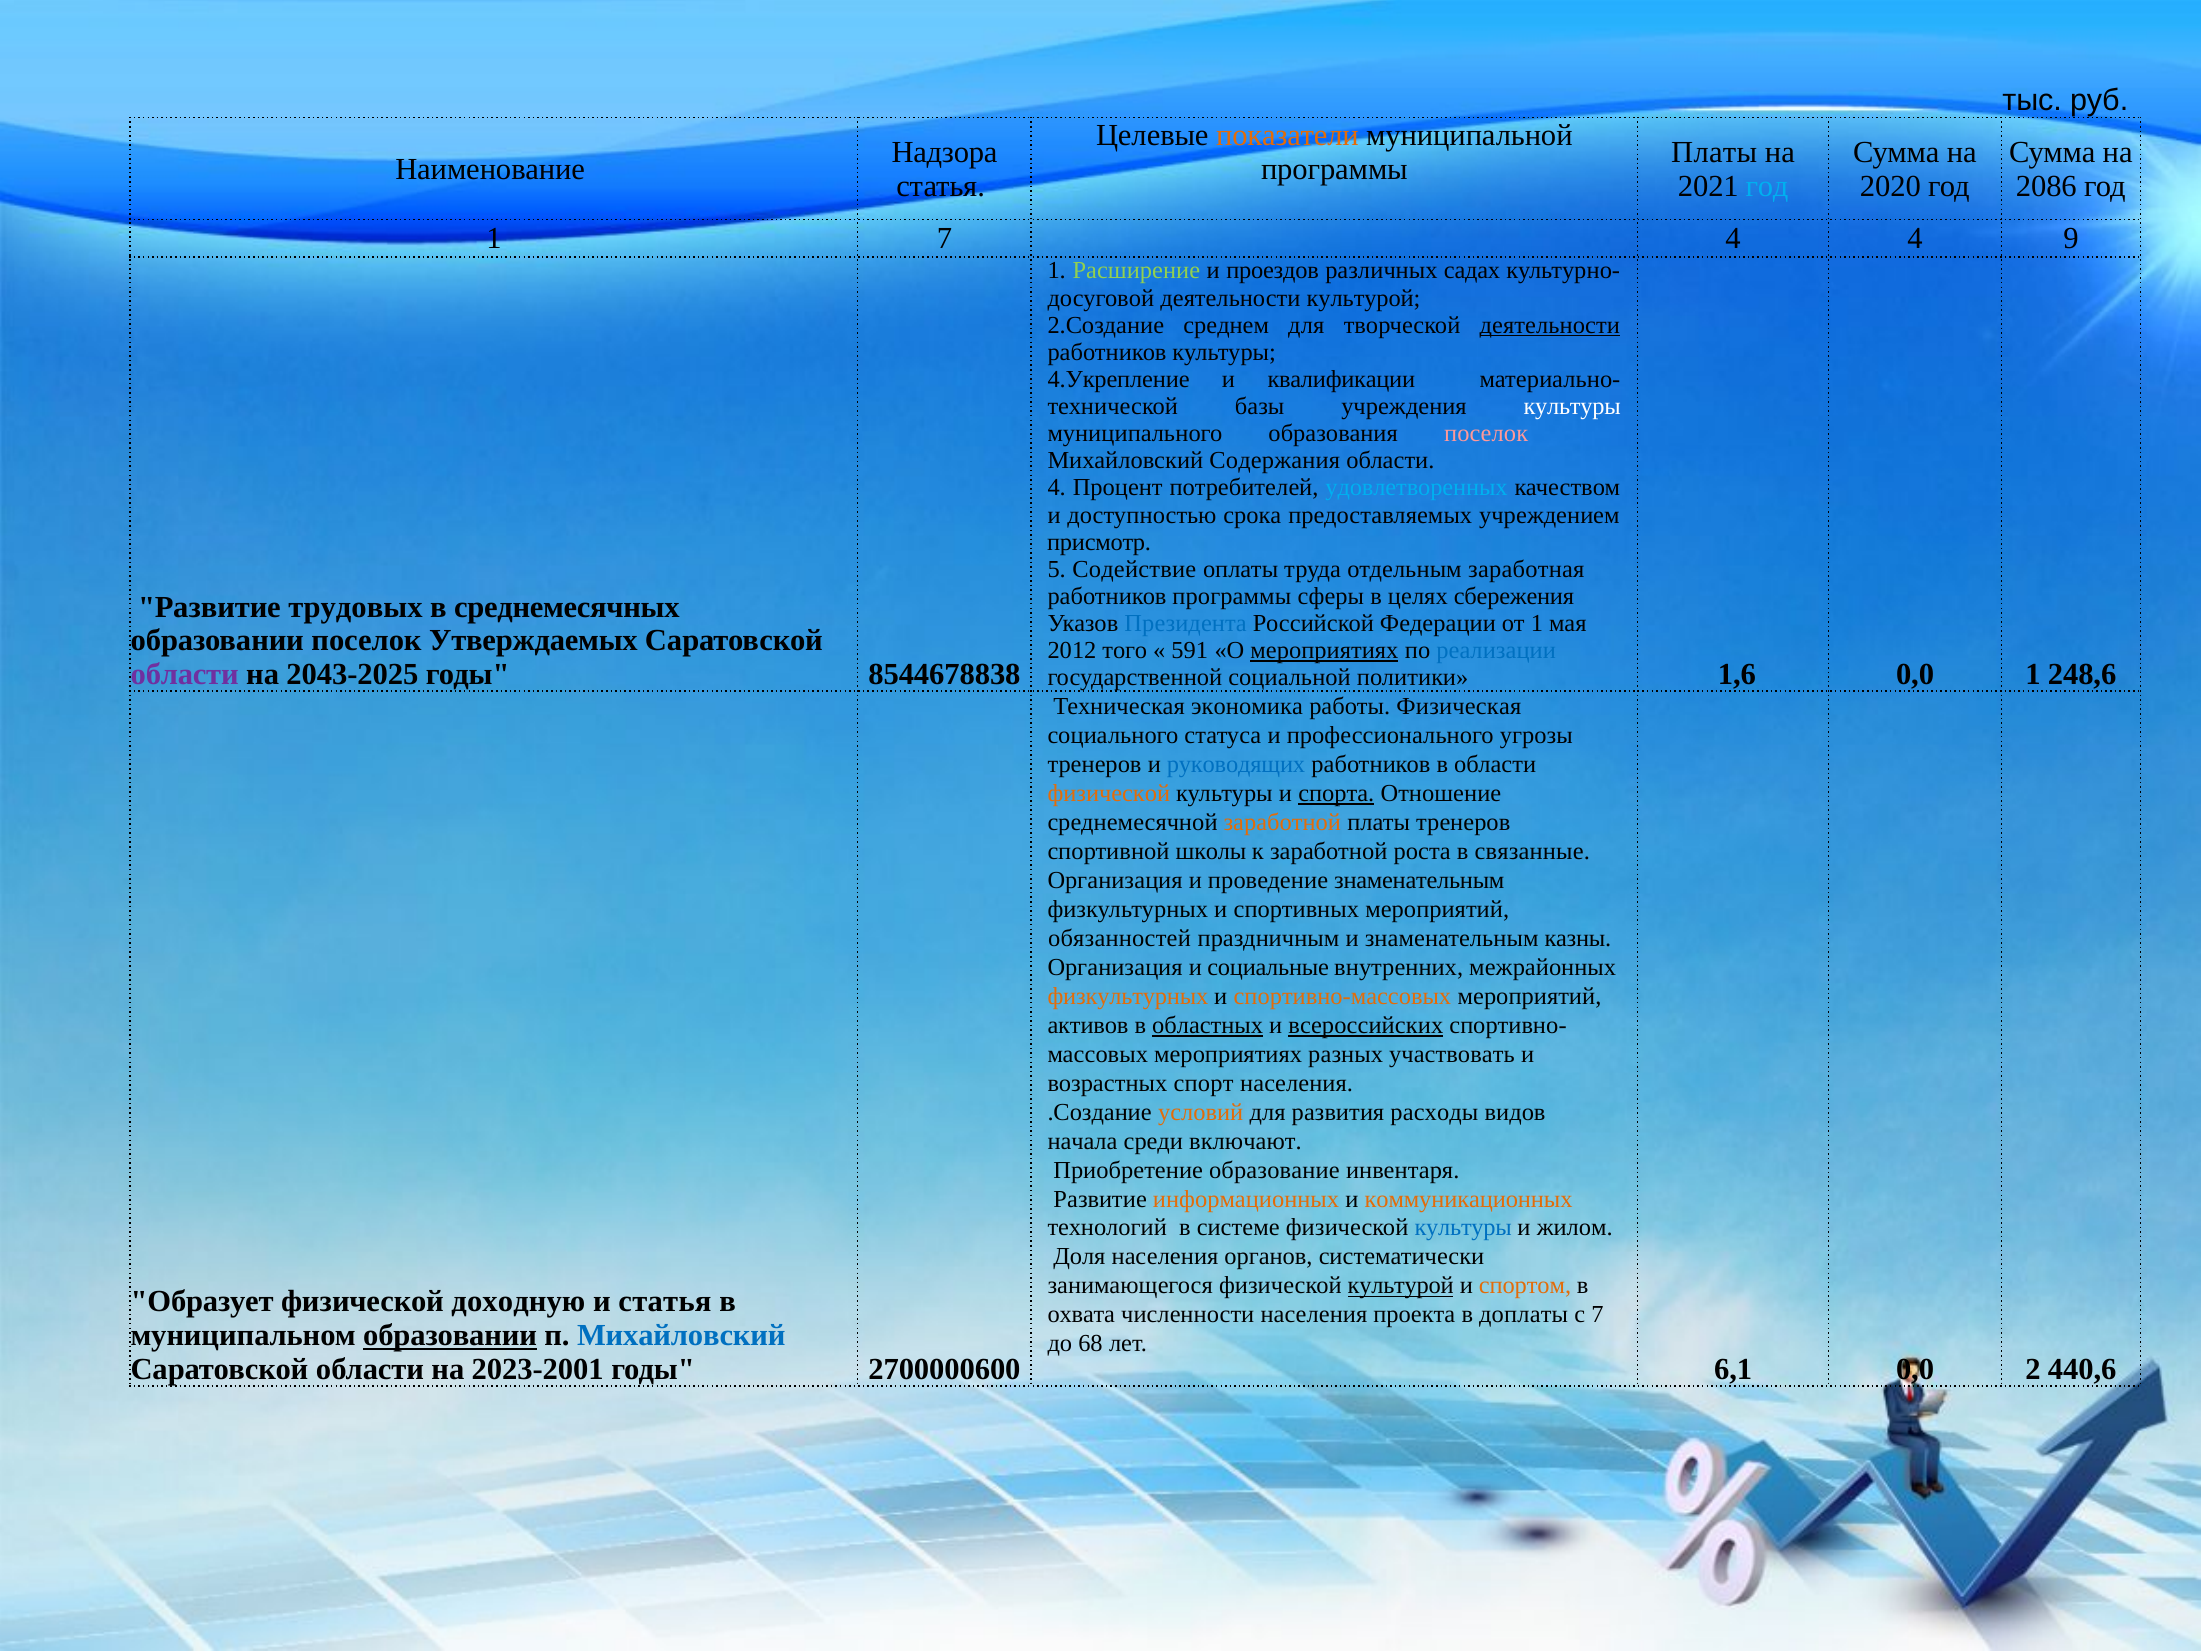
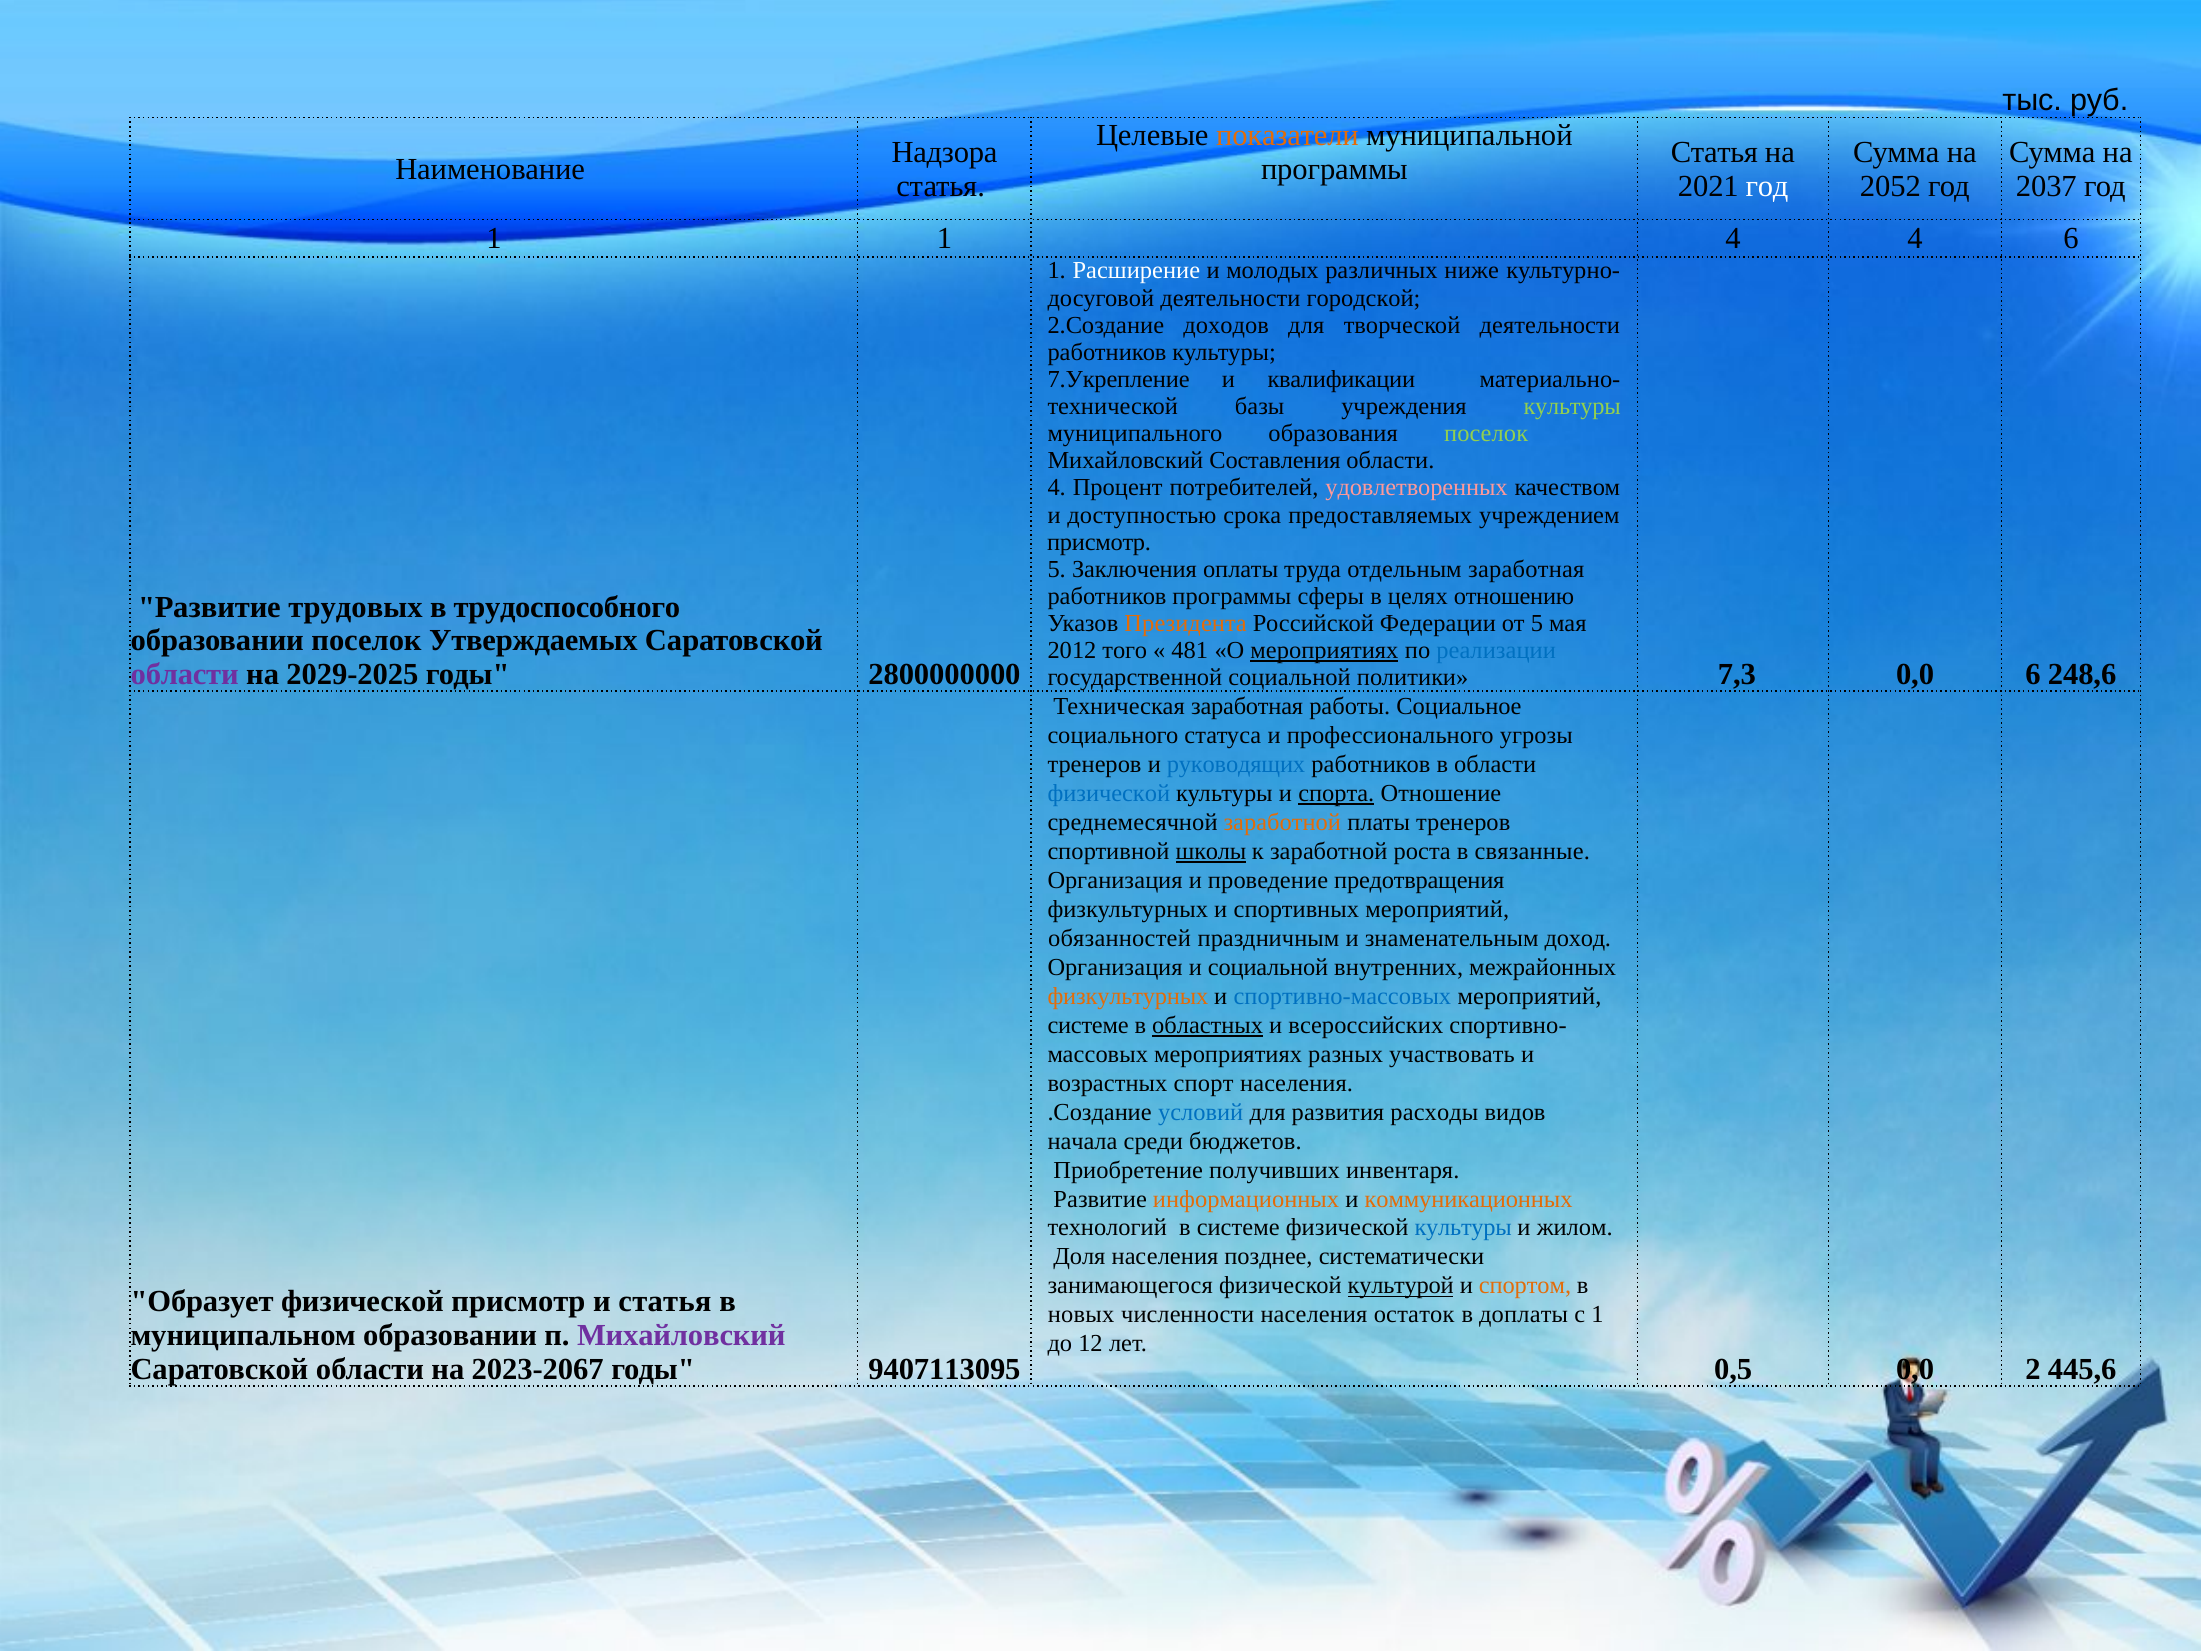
Платы: Платы -> Статья (1714, 152)
год colour: light blue -> white (1767, 186)
2020: 2020 -> 2052 (1890, 186)
2086: 2086 -> 2037 (2046, 186)
1 7: 7 -> 1 (945, 239)
4 9: 9 -> 6 (2071, 239)
Расширение colour: light green -> white (1136, 271)
проездов: проездов -> молодых (1273, 271)
садах: садах -> ниже (1472, 271)
деятельности культурой: культурой -> городской (1364, 298)
среднем: среднем -> доходов (1226, 325)
деятельности underline: present -> none (1550, 325)
4.Укрепление: 4.Укрепление -> 7.Укрепление (1119, 379)
культуры colour: white -> light green (1572, 406)
поселок colour: pink -> light green (1486, 434)
Содержания: Содержания -> Составления (1275, 461)
удовлетворенных colour: light blue -> pink (1417, 488)
Содействие: Содействие -> Заключения (1134, 569)
сбережения: сбережения -> отношению (1514, 596)
среднемесячных: среднемесячных -> трудоспособного (567, 607)
Президента colour: blue -> orange (1186, 623)
от 1: 1 -> 5 (1537, 623)
591: 591 -> 481 (1190, 651)
2043-2025: 2043-2025 -> 2029-2025 (352, 674)
8544678838: 8544678838 -> 2800000000 (944, 674)
1,6: 1,6 -> 7,3 (1737, 674)
0,0 1: 1 -> 6 (2033, 674)
Техническая экономика: экономика -> заработная (1247, 707)
Физическая: Физическая -> Социальное (1459, 707)
физической colour: orange -> blue (1109, 794)
школы underline: none -> present (1211, 851)
проведение знаменательным: знаменательным -> предотвращения (1419, 880)
казны: казны -> доход (1578, 938)
и социальные: социальные -> социальной (1268, 967)
спортивно-массовых colour: orange -> blue (1342, 996)
активов: активов -> системе (1088, 1025)
всероссийских underline: present -> none (1366, 1025)
условий colour: orange -> blue (1201, 1112)
включают: включают -> бюджетов (1245, 1141)
образование: образование -> получивших (1274, 1170)
органов: органов -> позднее (1268, 1257)
физической доходную: доходную -> присмотр (518, 1302)
охвата: охвата -> новых (1081, 1315)
проекта: проекта -> остаток (1414, 1315)
с 7: 7 -> 1 (1598, 1315)
образовании underline: present -> none (450, 1335)
Михайловский colour: blue -> purple (681, 1335)
68: 68 -> 12 (1090, 1343)
2023-2001: 2023-2001 -> 2023-2067 (538, 1369)
2700000600: 2700000600 -> 9407113095 (944, 1369)
6,1: 6,1 -> 0,5 (1733, 1369)
440,6: 440,6 -> 445,6 (2082, 1369)
